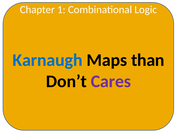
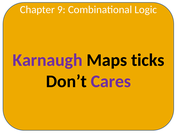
1: 1 -> 9 (61, 10)
Karnaugh colour: blue -> purple (48, 60)
than: than -> ticks (148, 60)
